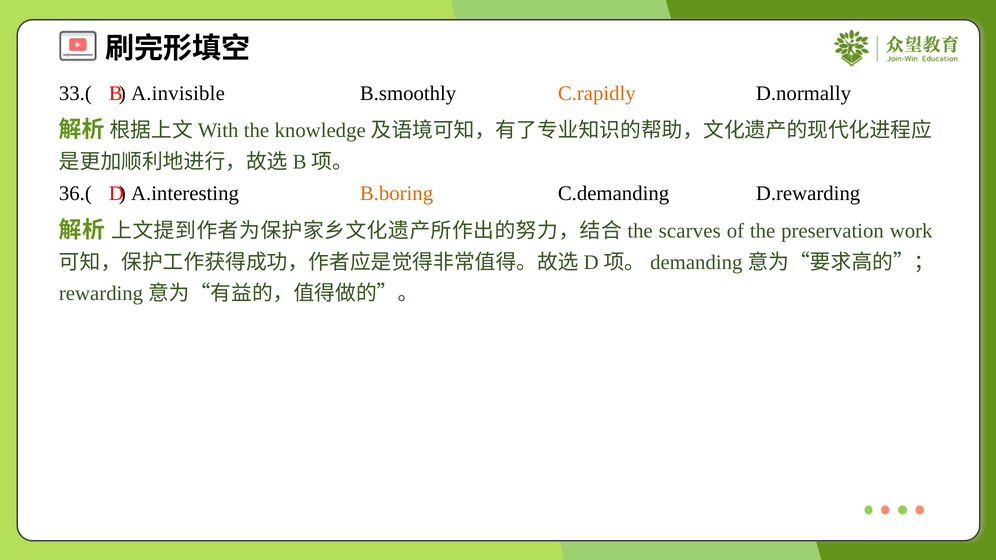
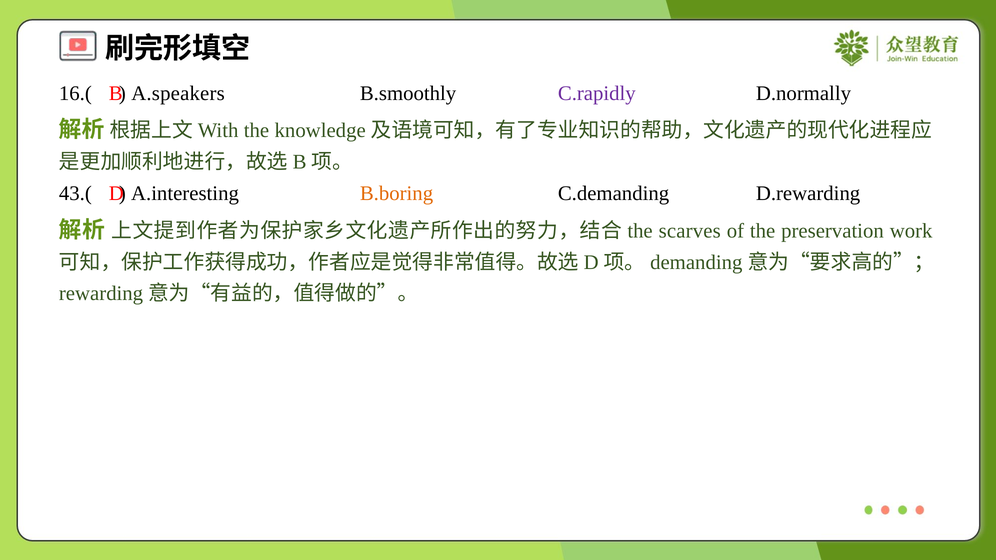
33.(: 33.( -> 16.( (75, 93)
A.invisible: A.invisible -> A.speakers (178, 93)
C.rapidly colour: orange -> purple (597, 93)
36.(: 36.( -> 43.( (75, 194)
